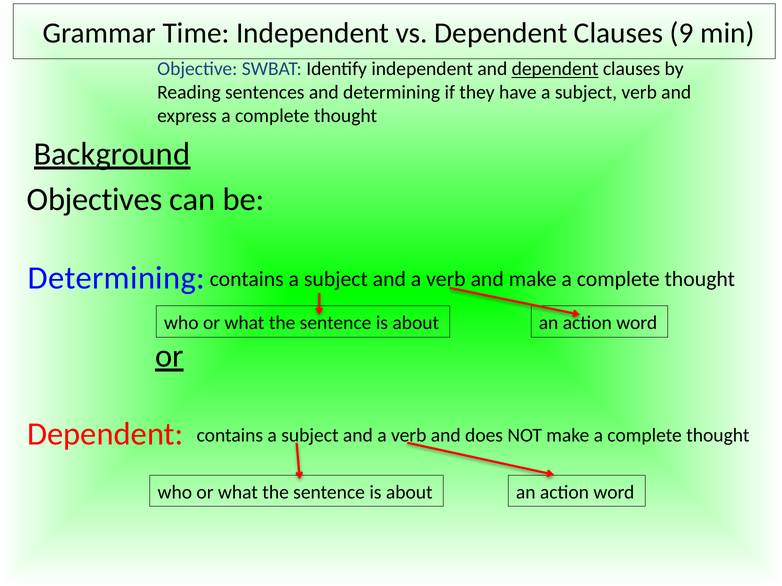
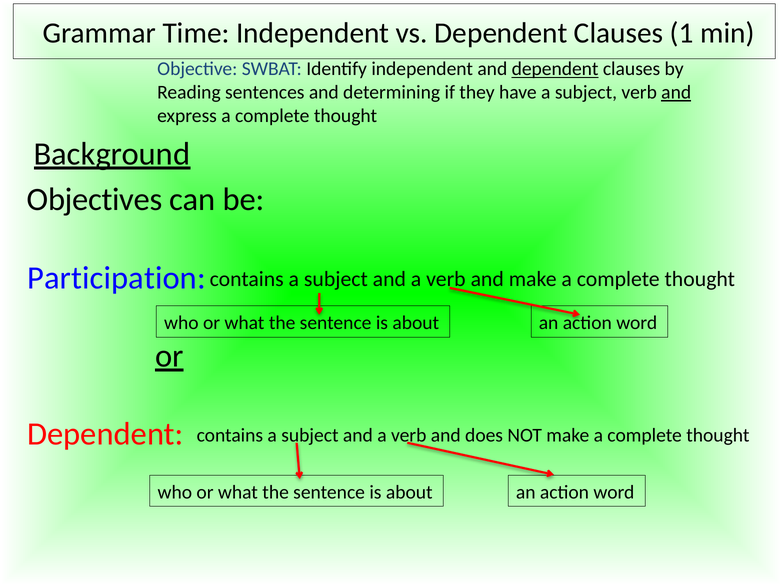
9: 9 -> 1 (682, 33)
and underline: none -> present (676, 92)
Determining: Determining -> Participation (116, 278)
